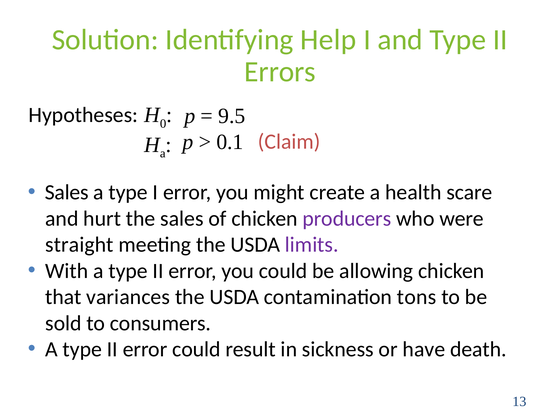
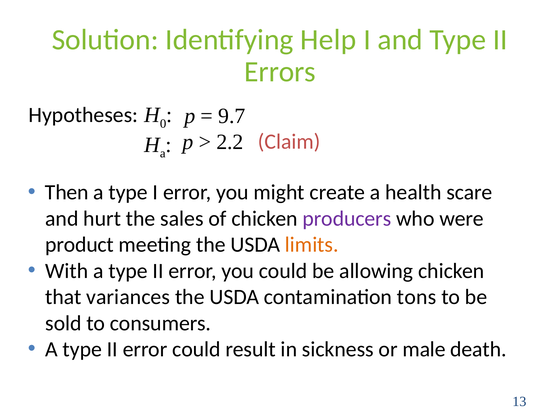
9.5: 9.5 -> 9.7 (232, 116)
0.1: 0.1 -> 2.2 (230, 142)
Sales: Sales -> Then (67, 192)
straight: straight -> product (80, 245)
limits colour: purple -> orange (312, 245)
have: have -> male (424, 349)
